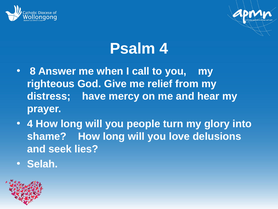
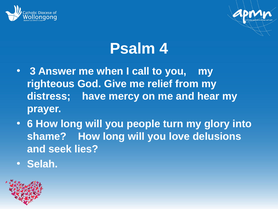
8: 8 -> 3 (33, 71)
4: 4 -> 6 (30, 124)
